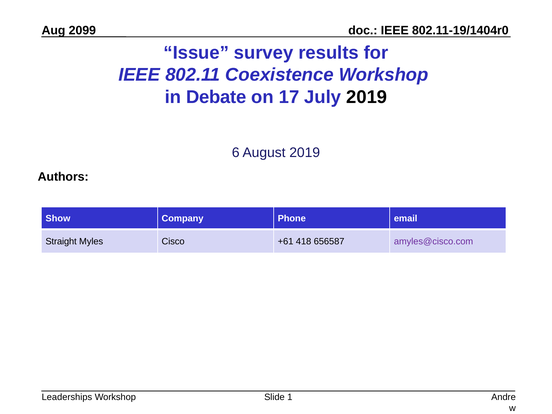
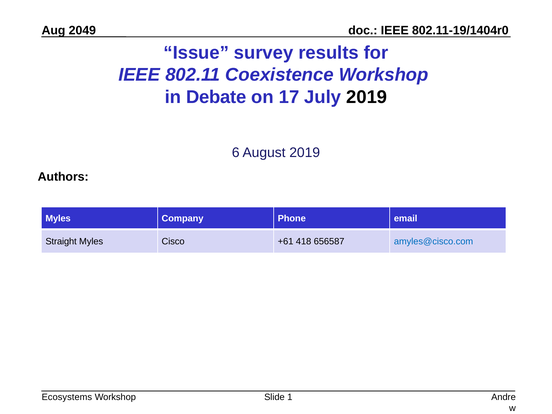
2099: 2099 -> 2049 (82, 30)
Show: Show -> Myles (58, 218)
amyles@cisco.com colour: purple -> blue (434, 241)
Leaderships: Leaderships -> Ecosystems (67, 397)
